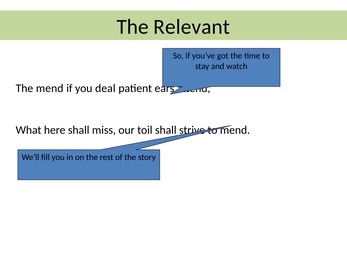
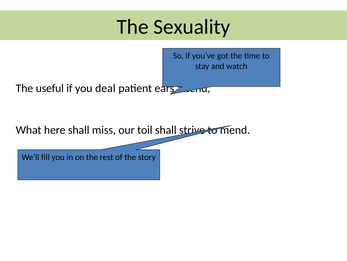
Relevant: Relevant -> Sexuality (192, 27)
The mend: mend -> useful (50, 88)
